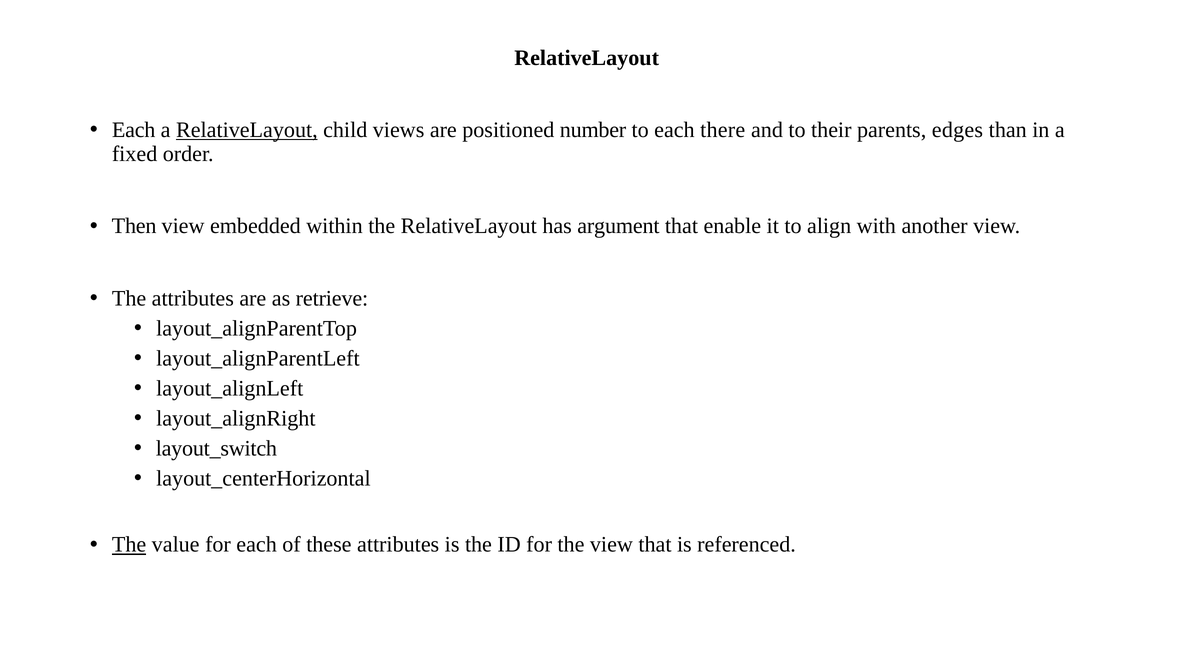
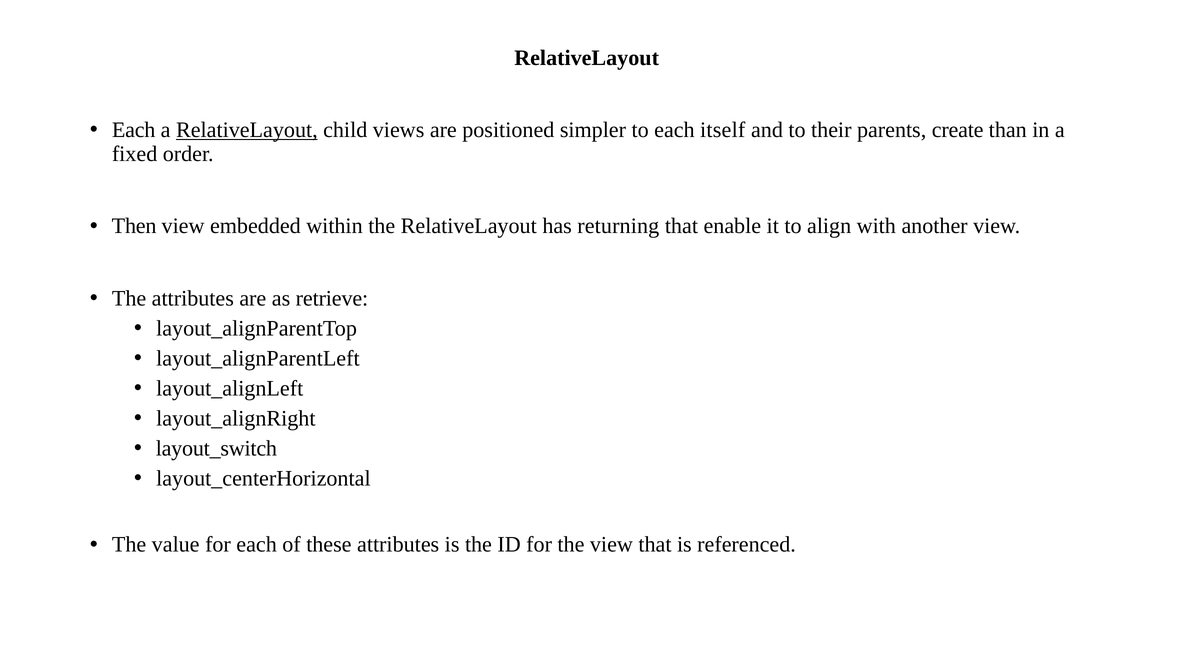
number: number -> simpler (593, 130)
there: there -> itself (723, 130)
edges: edges -> create (958, 130)
argument: argument -> returning (618, 226)
The underline: present -> none (129, 545)
